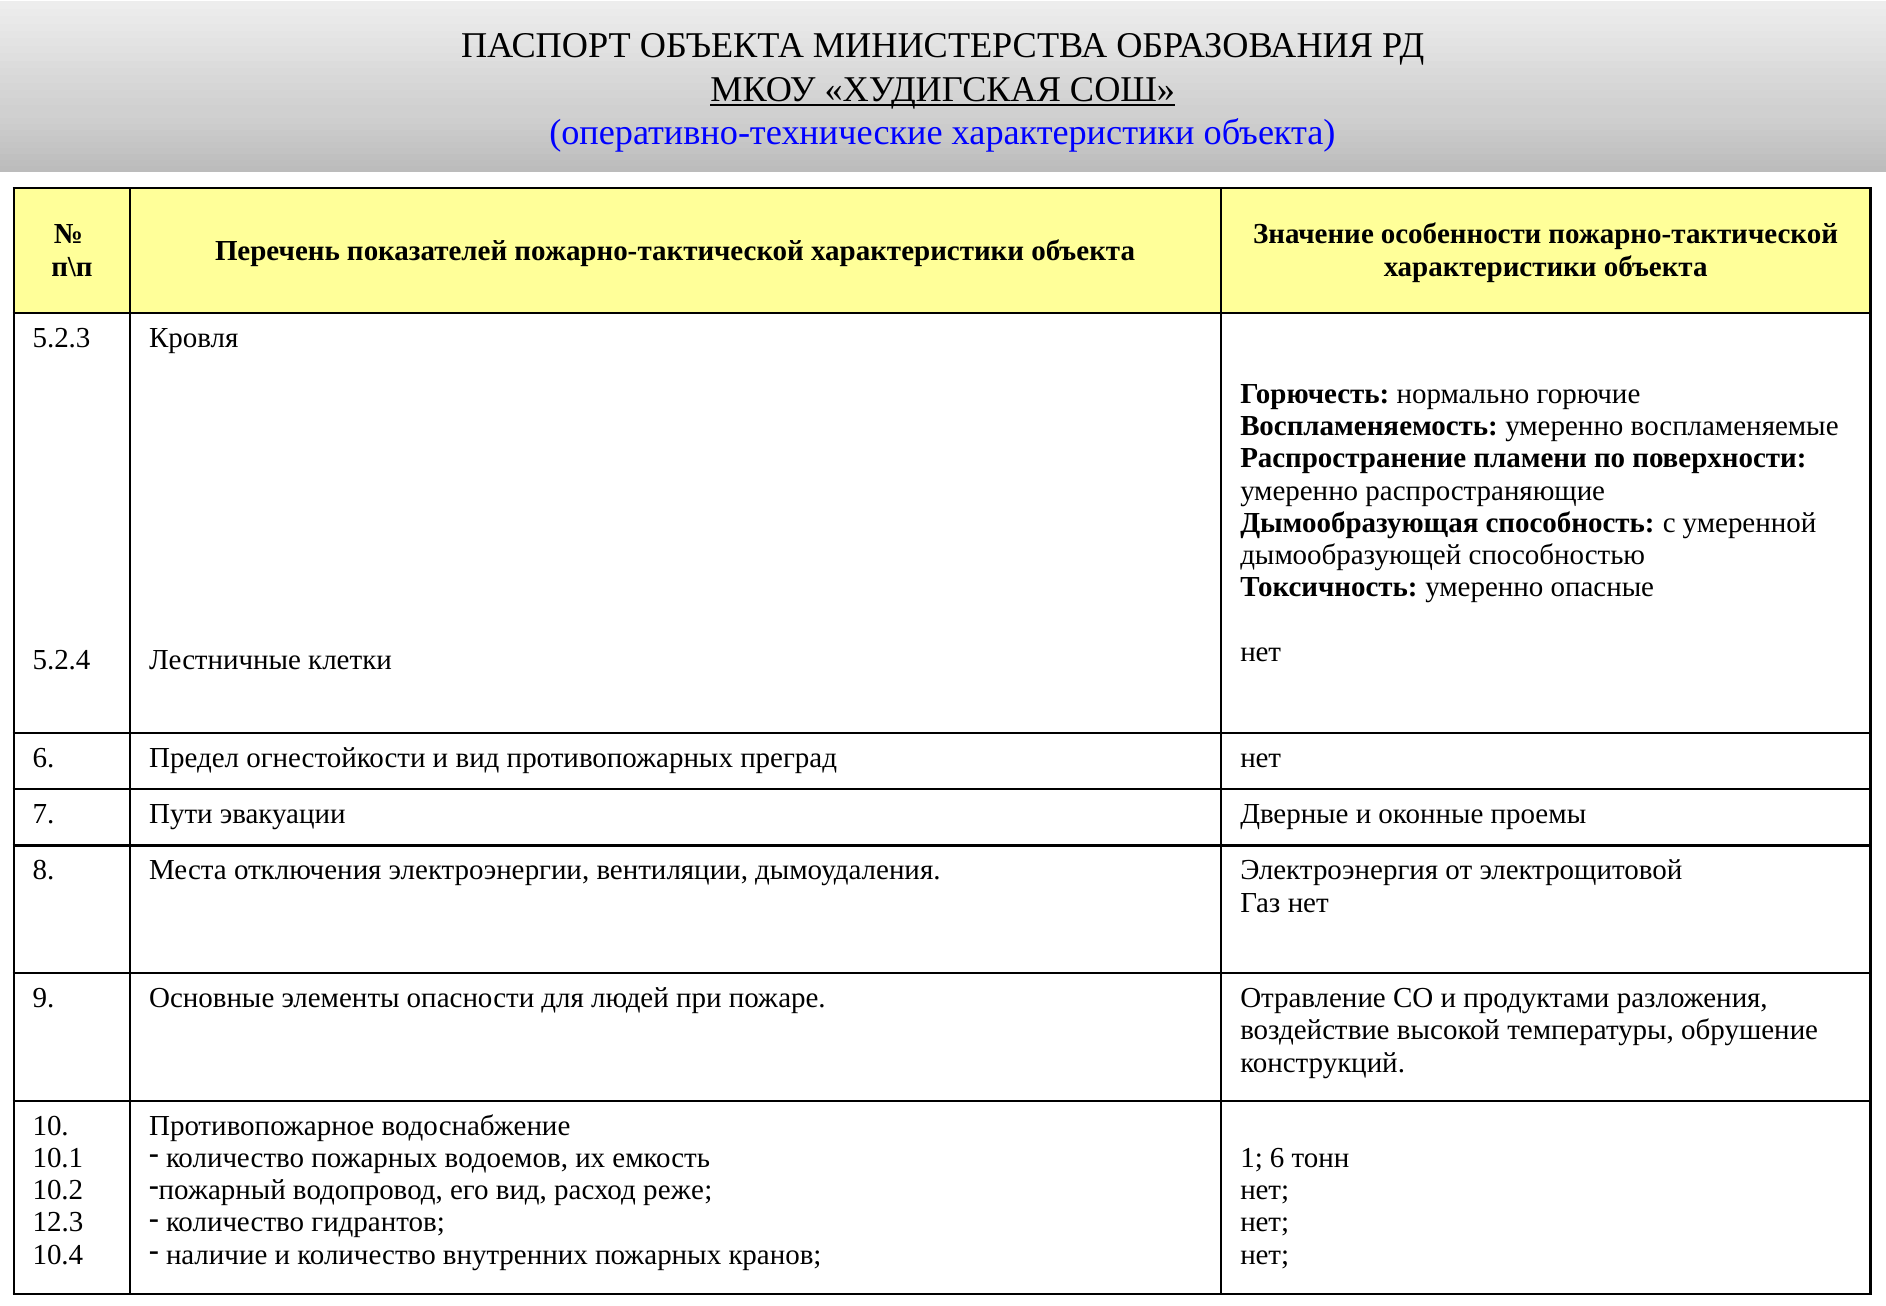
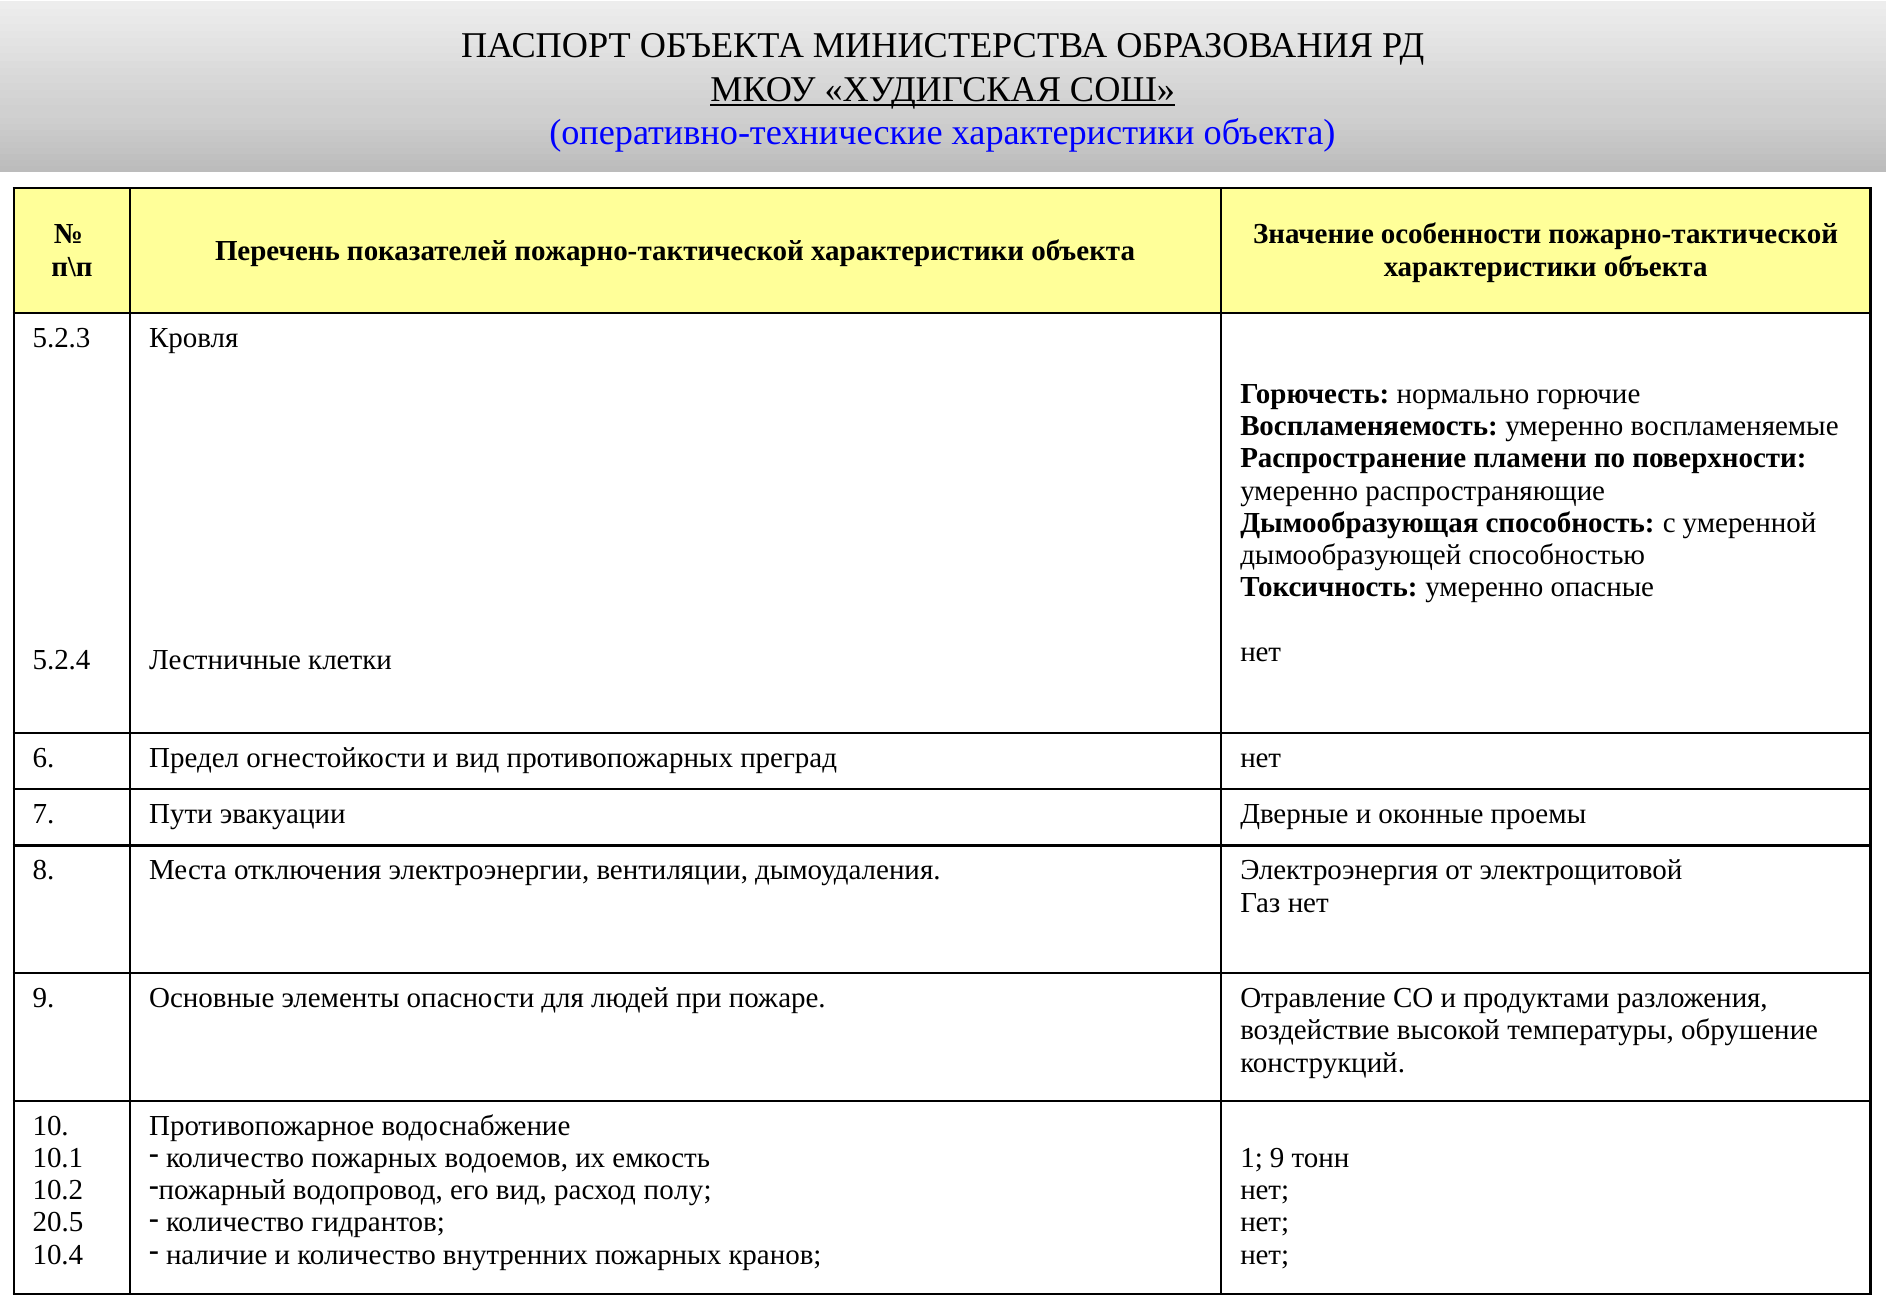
1 6: 6 -> 9 (1277, 1158)
реже: реже -> полу (678, 1190)
12.3: 12.3 -> 20.5 (58, 1222)
